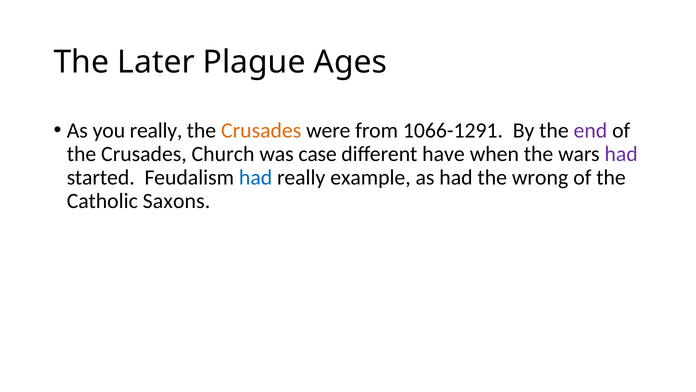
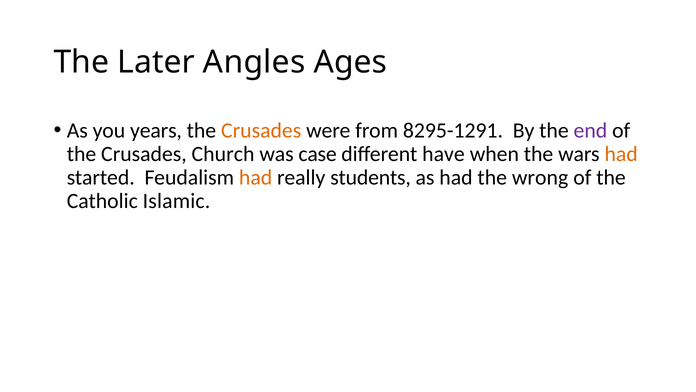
Plague: Plague -> Angles (254, 62)
you really: really -> years (156, 130)
1066-1291: 1066-1291 -> 8295-1291 (453, 130)
had colour: purple -> orange (621, 154)
had colour: blue -> orange (256, 177)
example: example -> students (371, 177)
Saxons: Saxons -> Islamic (177, 201)
